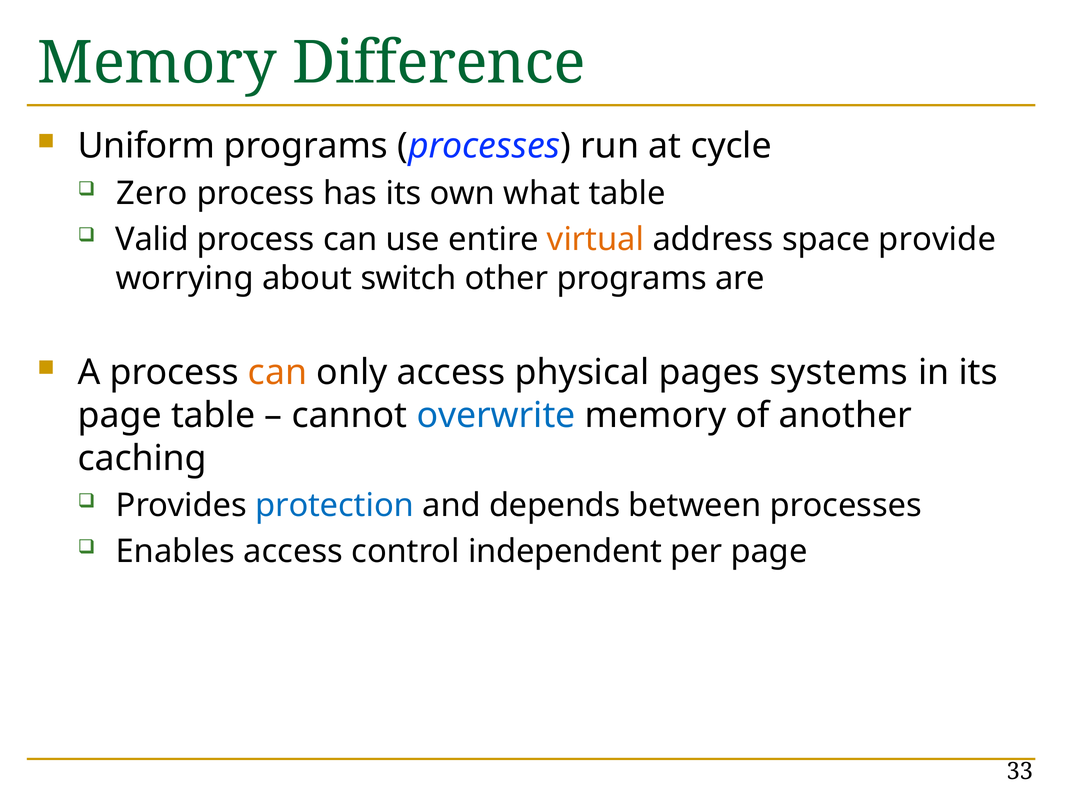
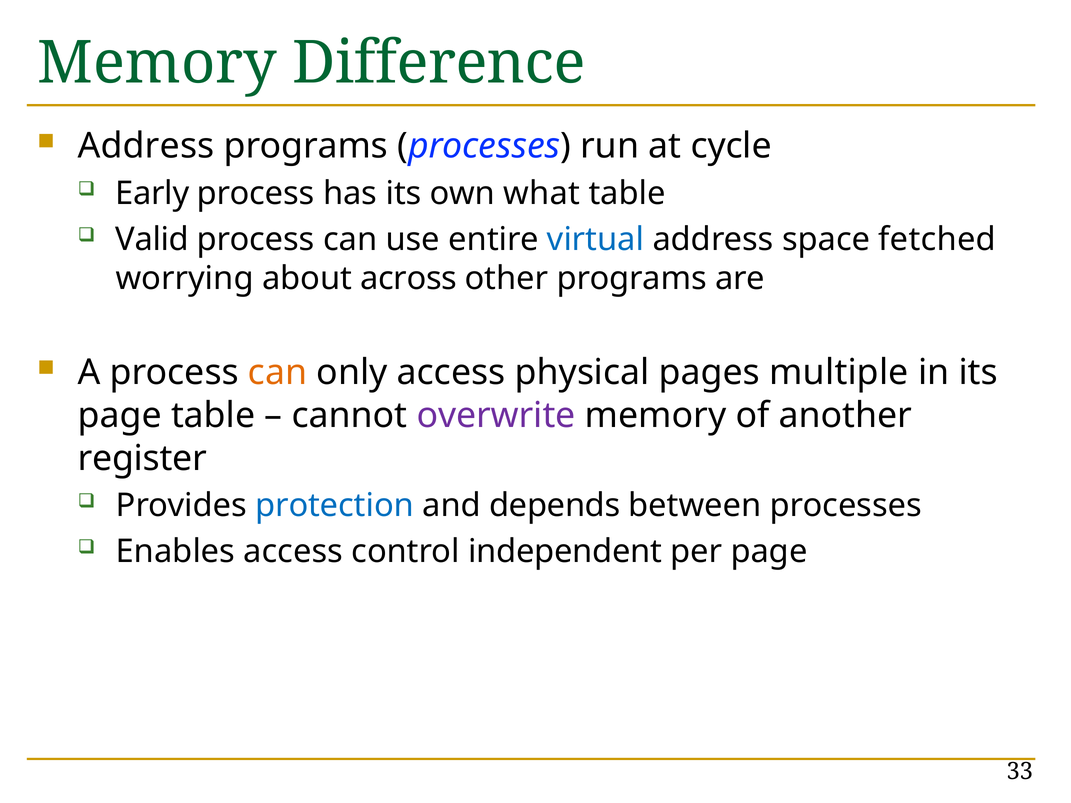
Uniform: Uniform -> Address (146, 146)
Zero: Zero -> Early (152, 193)
virtual colour: orange -> blue (596, 239)
provide: provide -> fetched (937, 239)
switch: switch -> across (409, 279)
systems: systems -> multiple (839, 373)
overwrite colour: blue -> purple (496, 416)
caching: caching -> register (142, 458)
